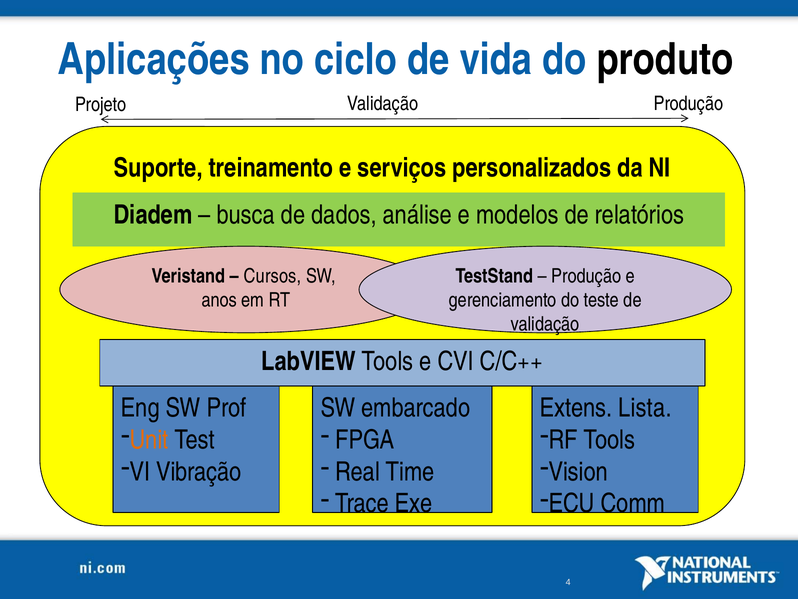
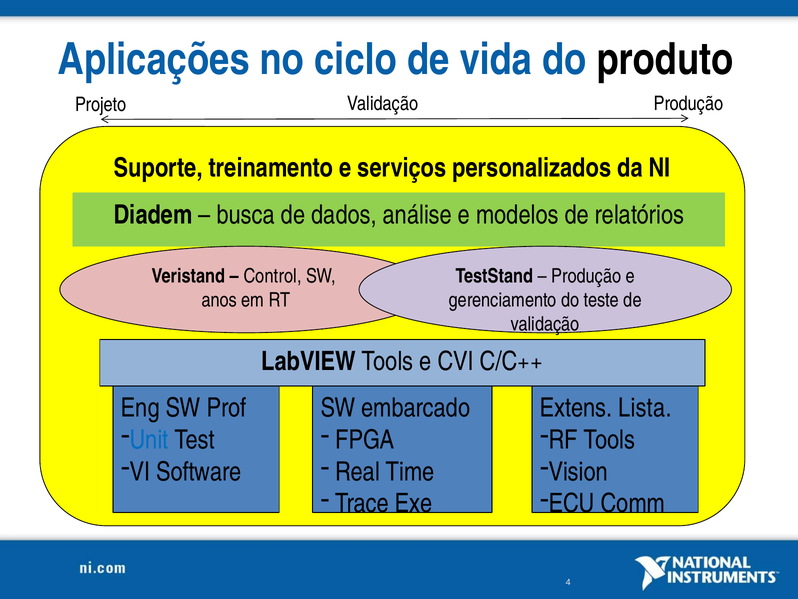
Cursos: Cursos -> Control (273, 276)
Unit colour: orange -> blue (149, 439)
Vibração: Vibração -> Software (199, 471)
